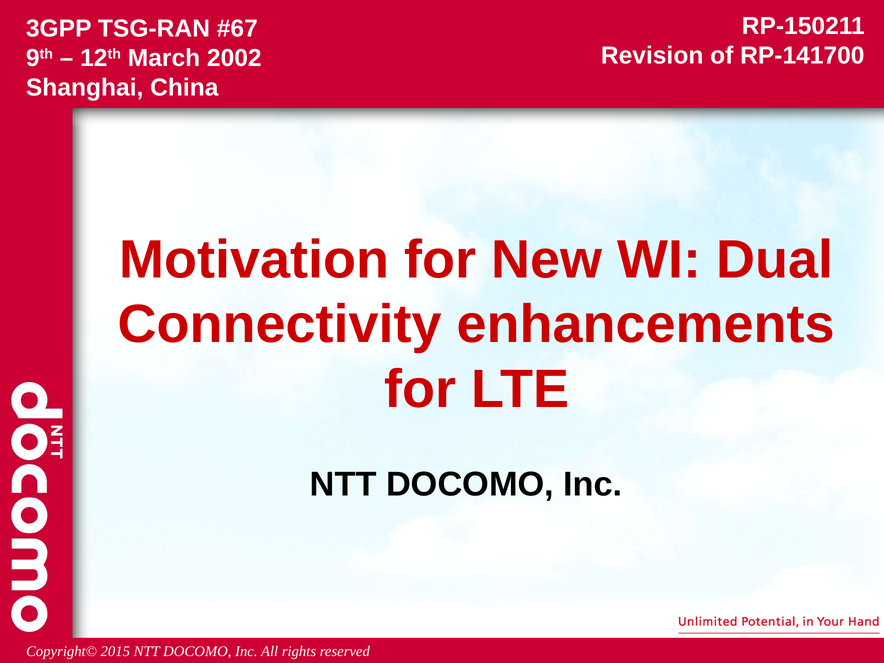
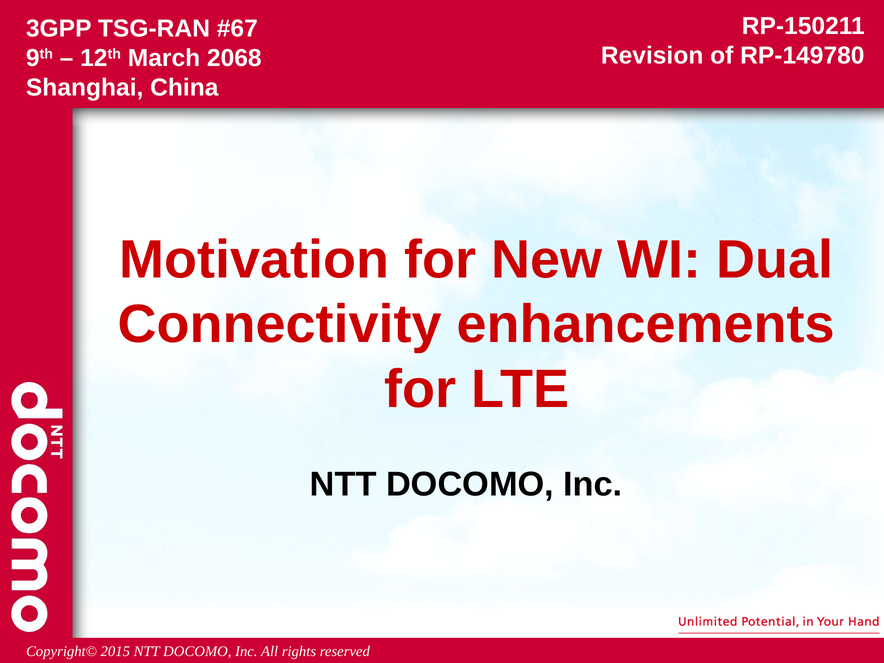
RP-141700: RP-141700 -> RP-149780 (802, 56)
2002: 2002 -> 2068 (234, 58)
